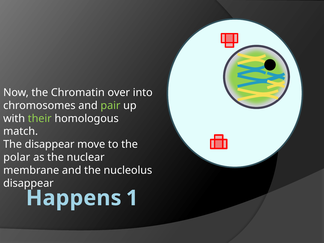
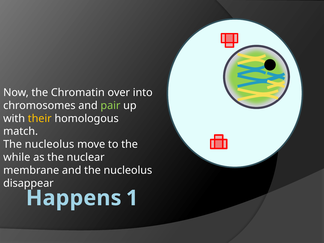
their colour: light green -> yellow (40, 118)
disappear: disappear -> nucleolus (50, 144)
polar: polar -> while (17, 157)
